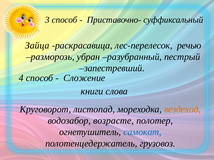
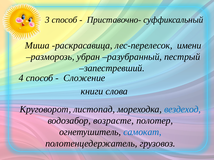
Зайца: Зайца -> Миша (37, 46)
речью: речью -> имени (189, 46)
вездеход colour: orange -> blue (183, 110)
